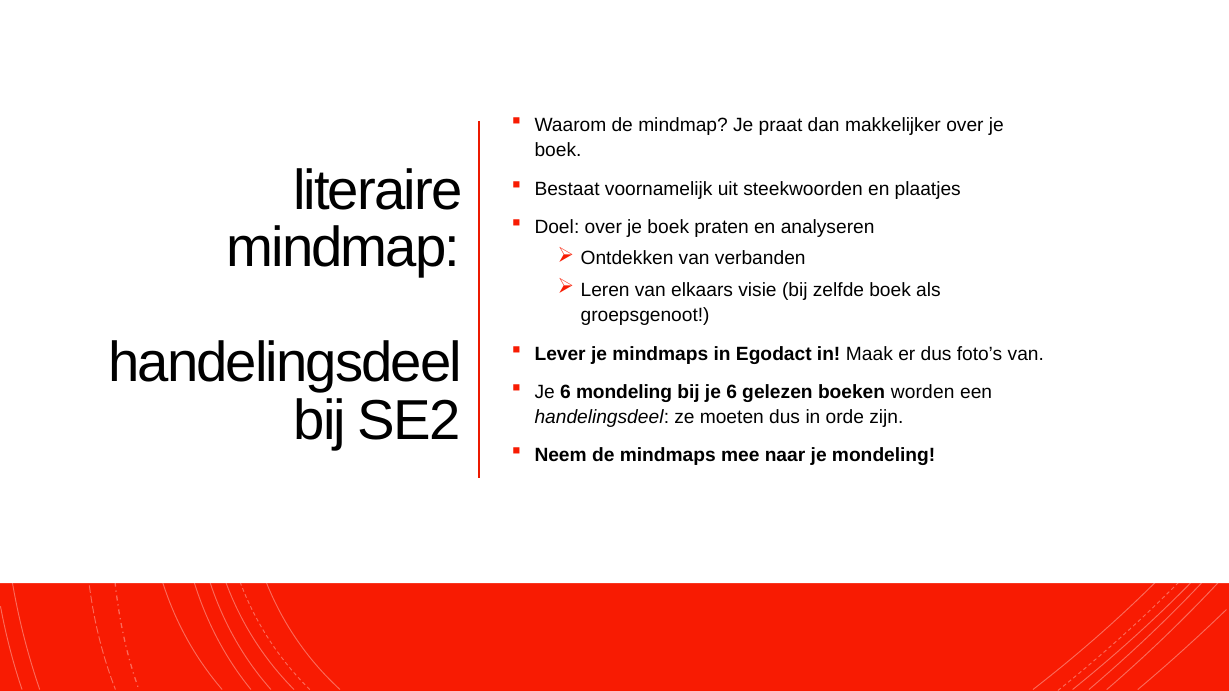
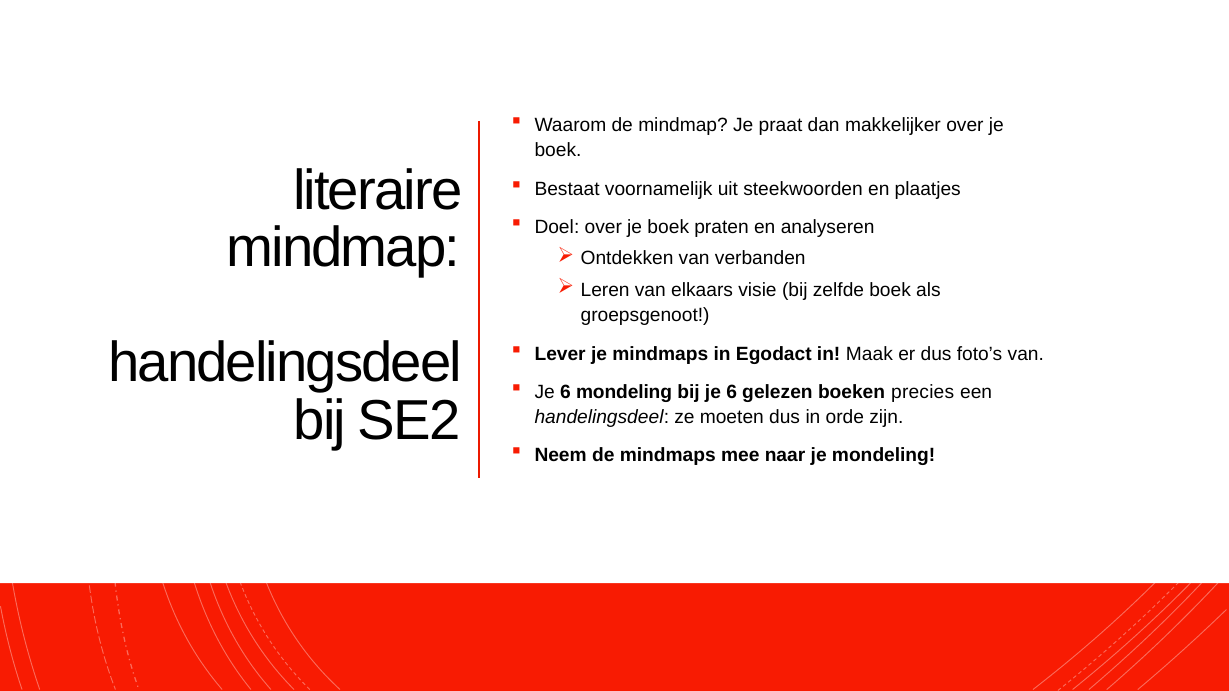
worden: worden -> precies (923, 392)
